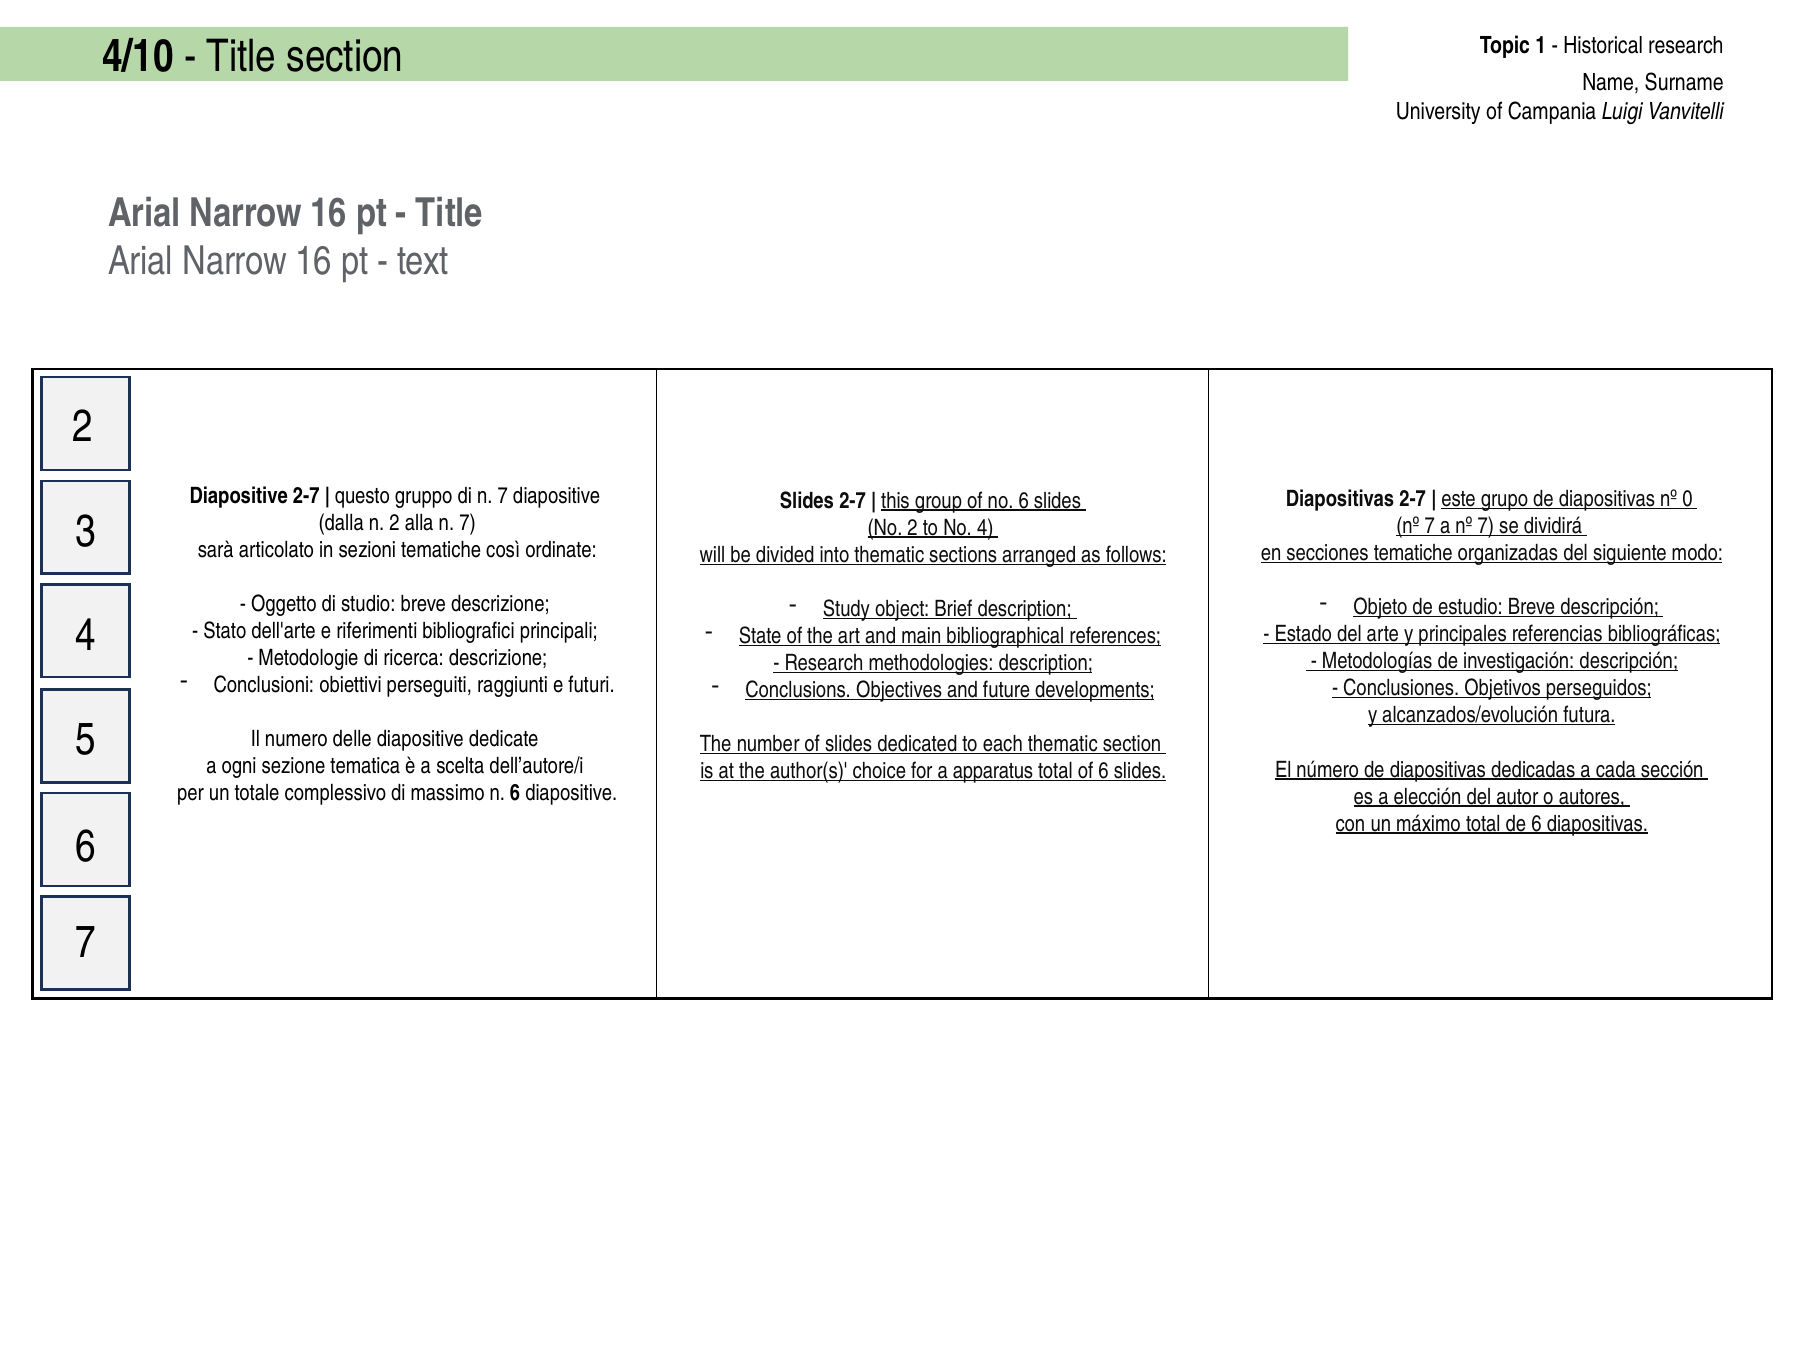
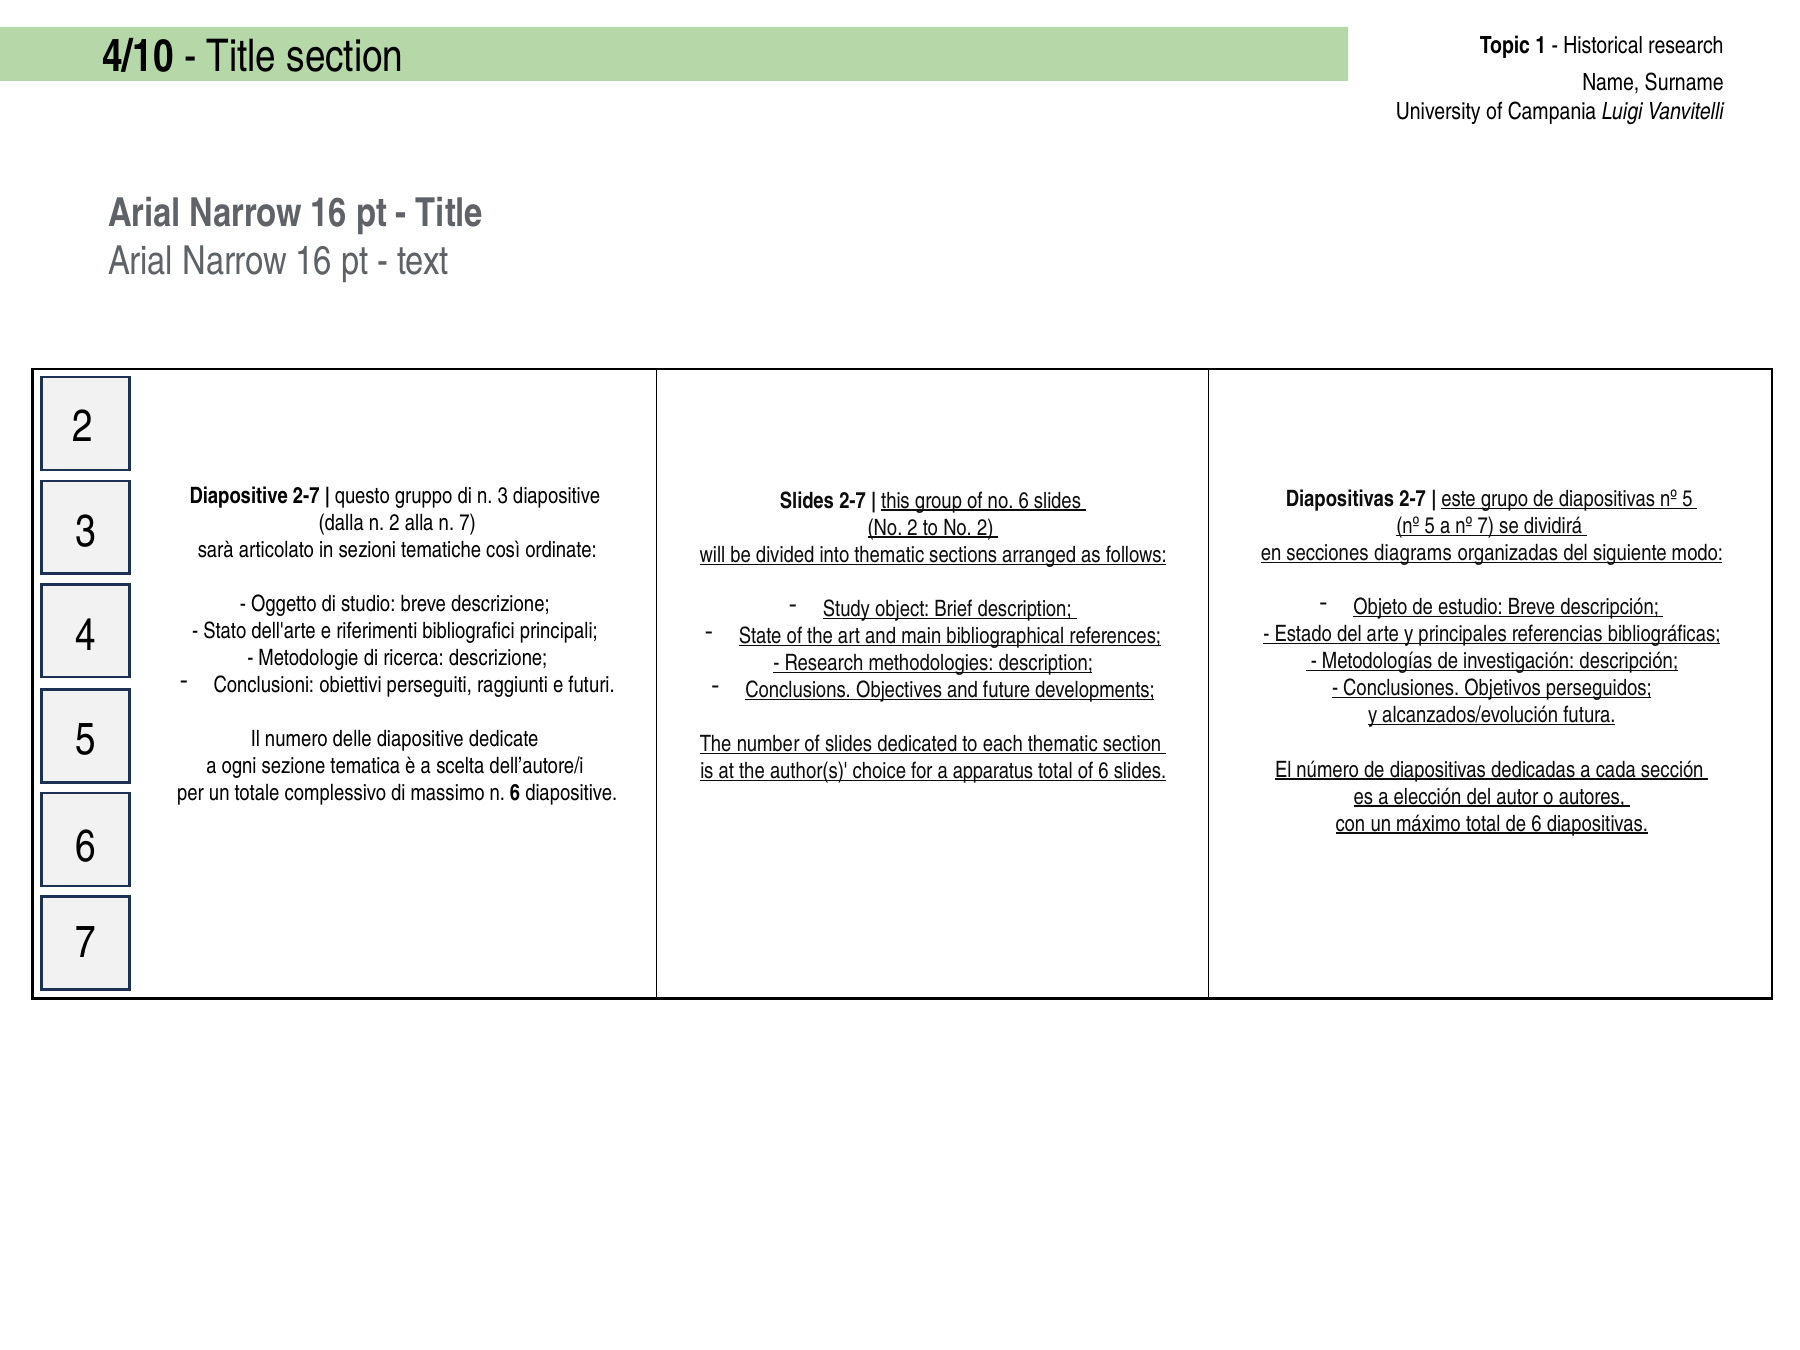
di n 7: 7 -> 3 (503, 496)
diapositivas nº 0: 0 -> 5 (1688, 499)
7: 7 -> 5 (1430, 526)
to No 4: 4 -> 2 (985, 528)
secciones tematiche: tematiche -> diagrams (1413, 553)
